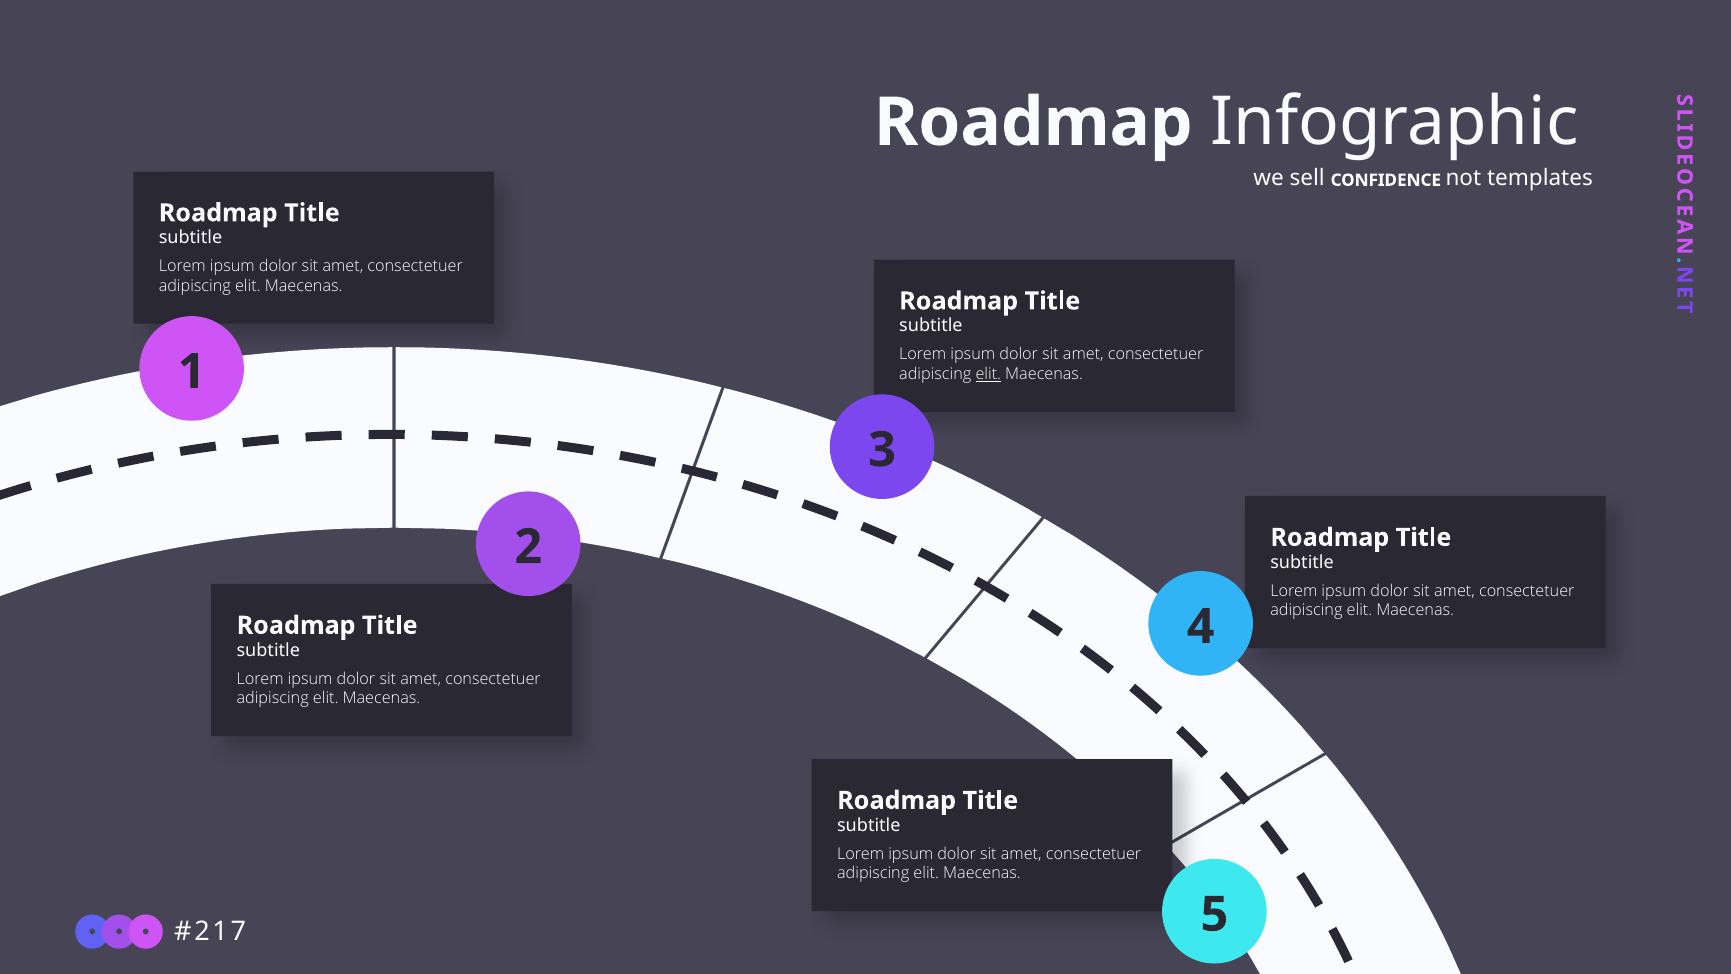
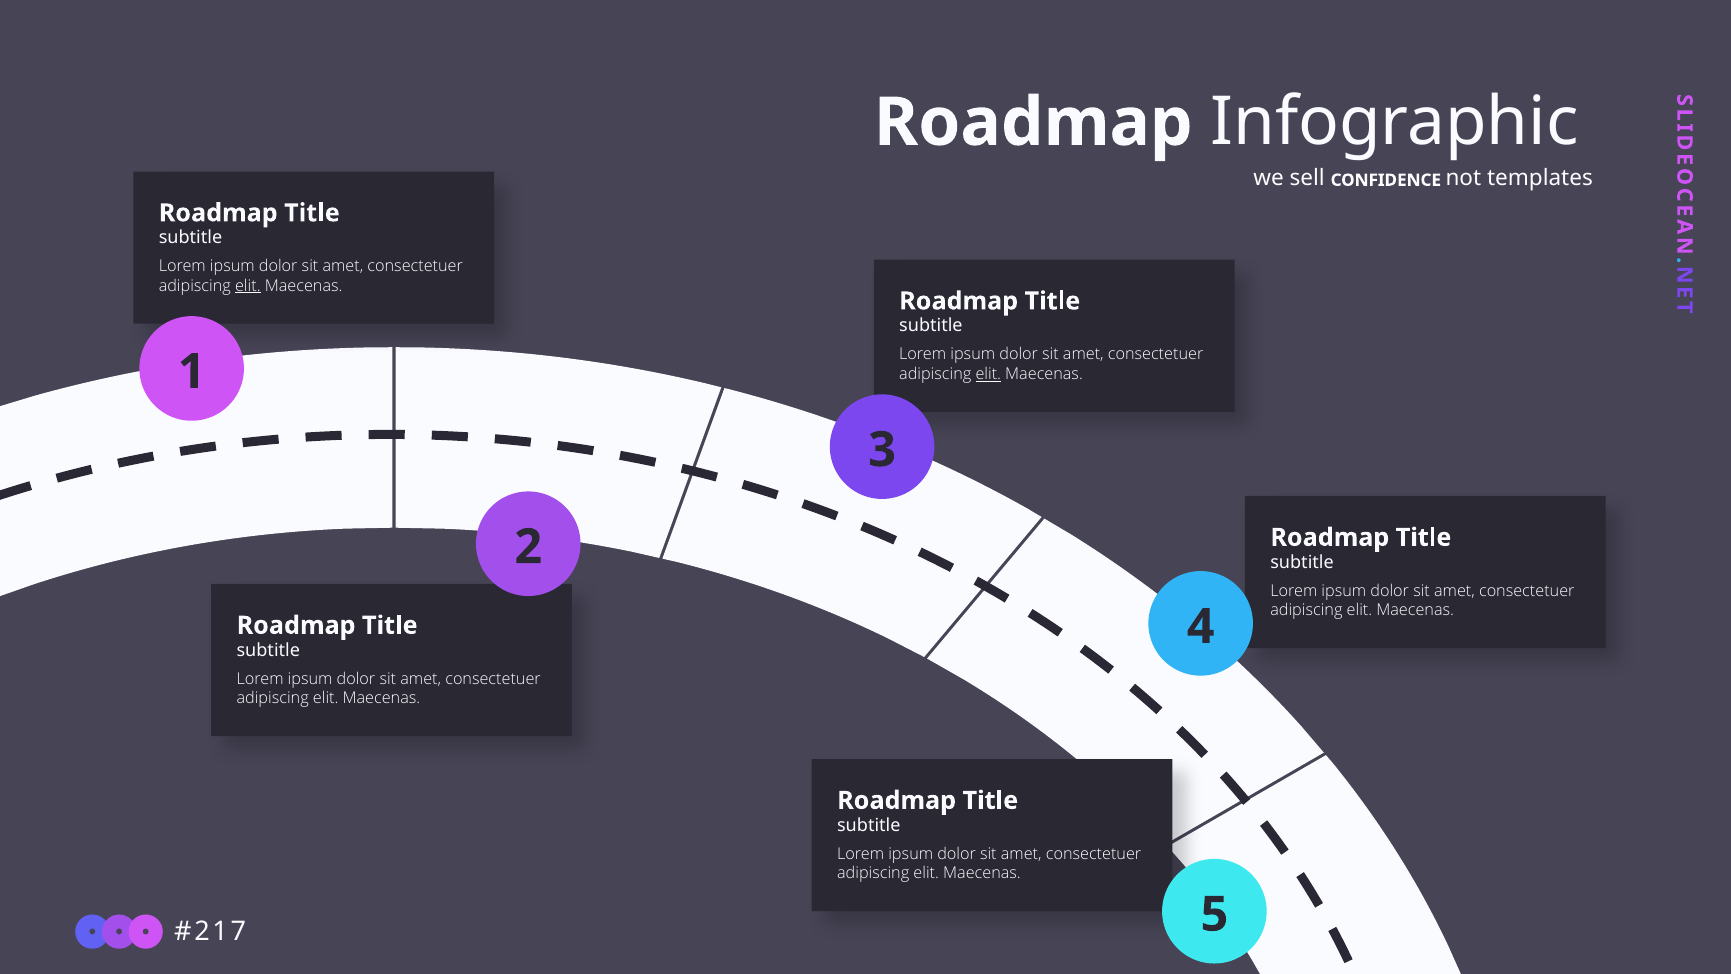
elit underline: none -> present (248, 286)
